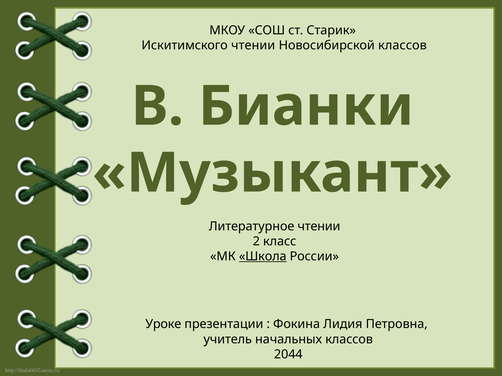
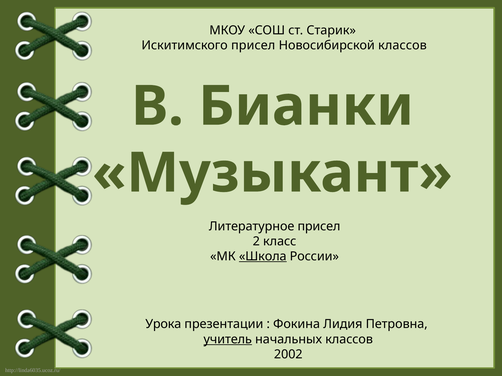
Искитимского чтении: чтении -> присел (253, 46)
Литературное чтении: чтении -> присел (319, 227)
Уроке: Уроке -> Урока (163, 325)
учитель underline: none -> present (228, 340)
2044: 2044 -> 2002 (288, 355)
